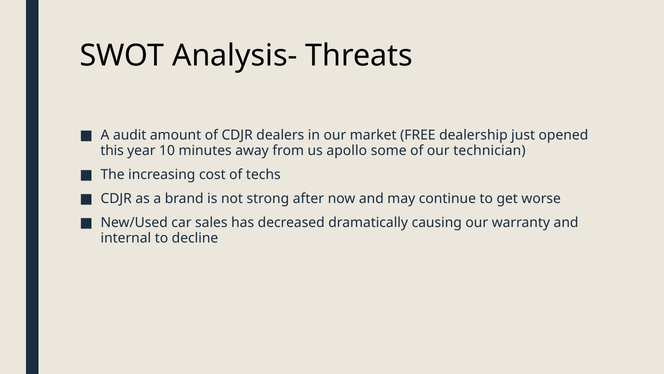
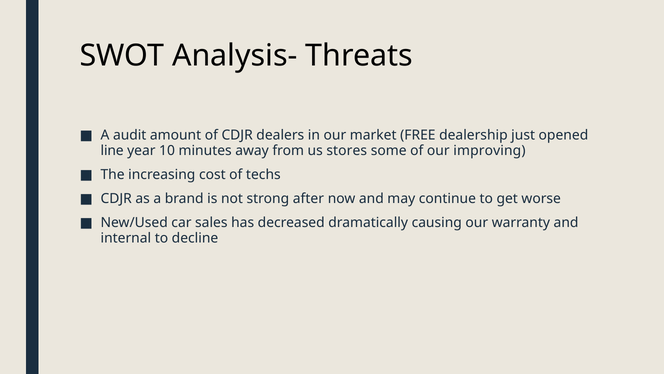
this: this -> line (112, 151)
apollo: apollo -> stores (347, 151)
technician: technician -> improving (489, 151)
